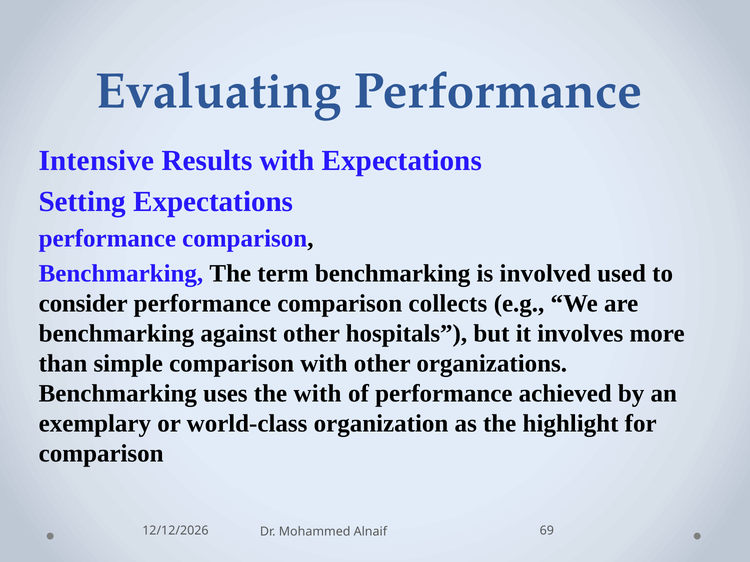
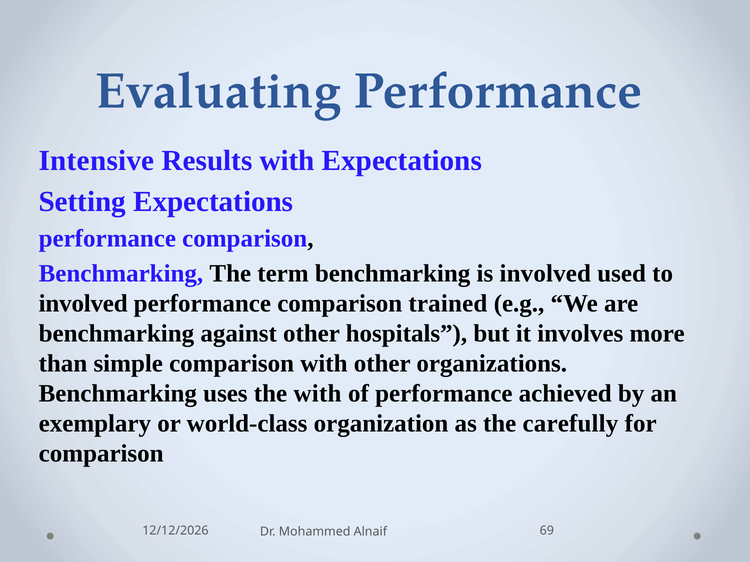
consider: consider -> involved (83, 304)
collects: collects -> trained (448, 304)
highlight: highlight -> carefully (570, 424)
